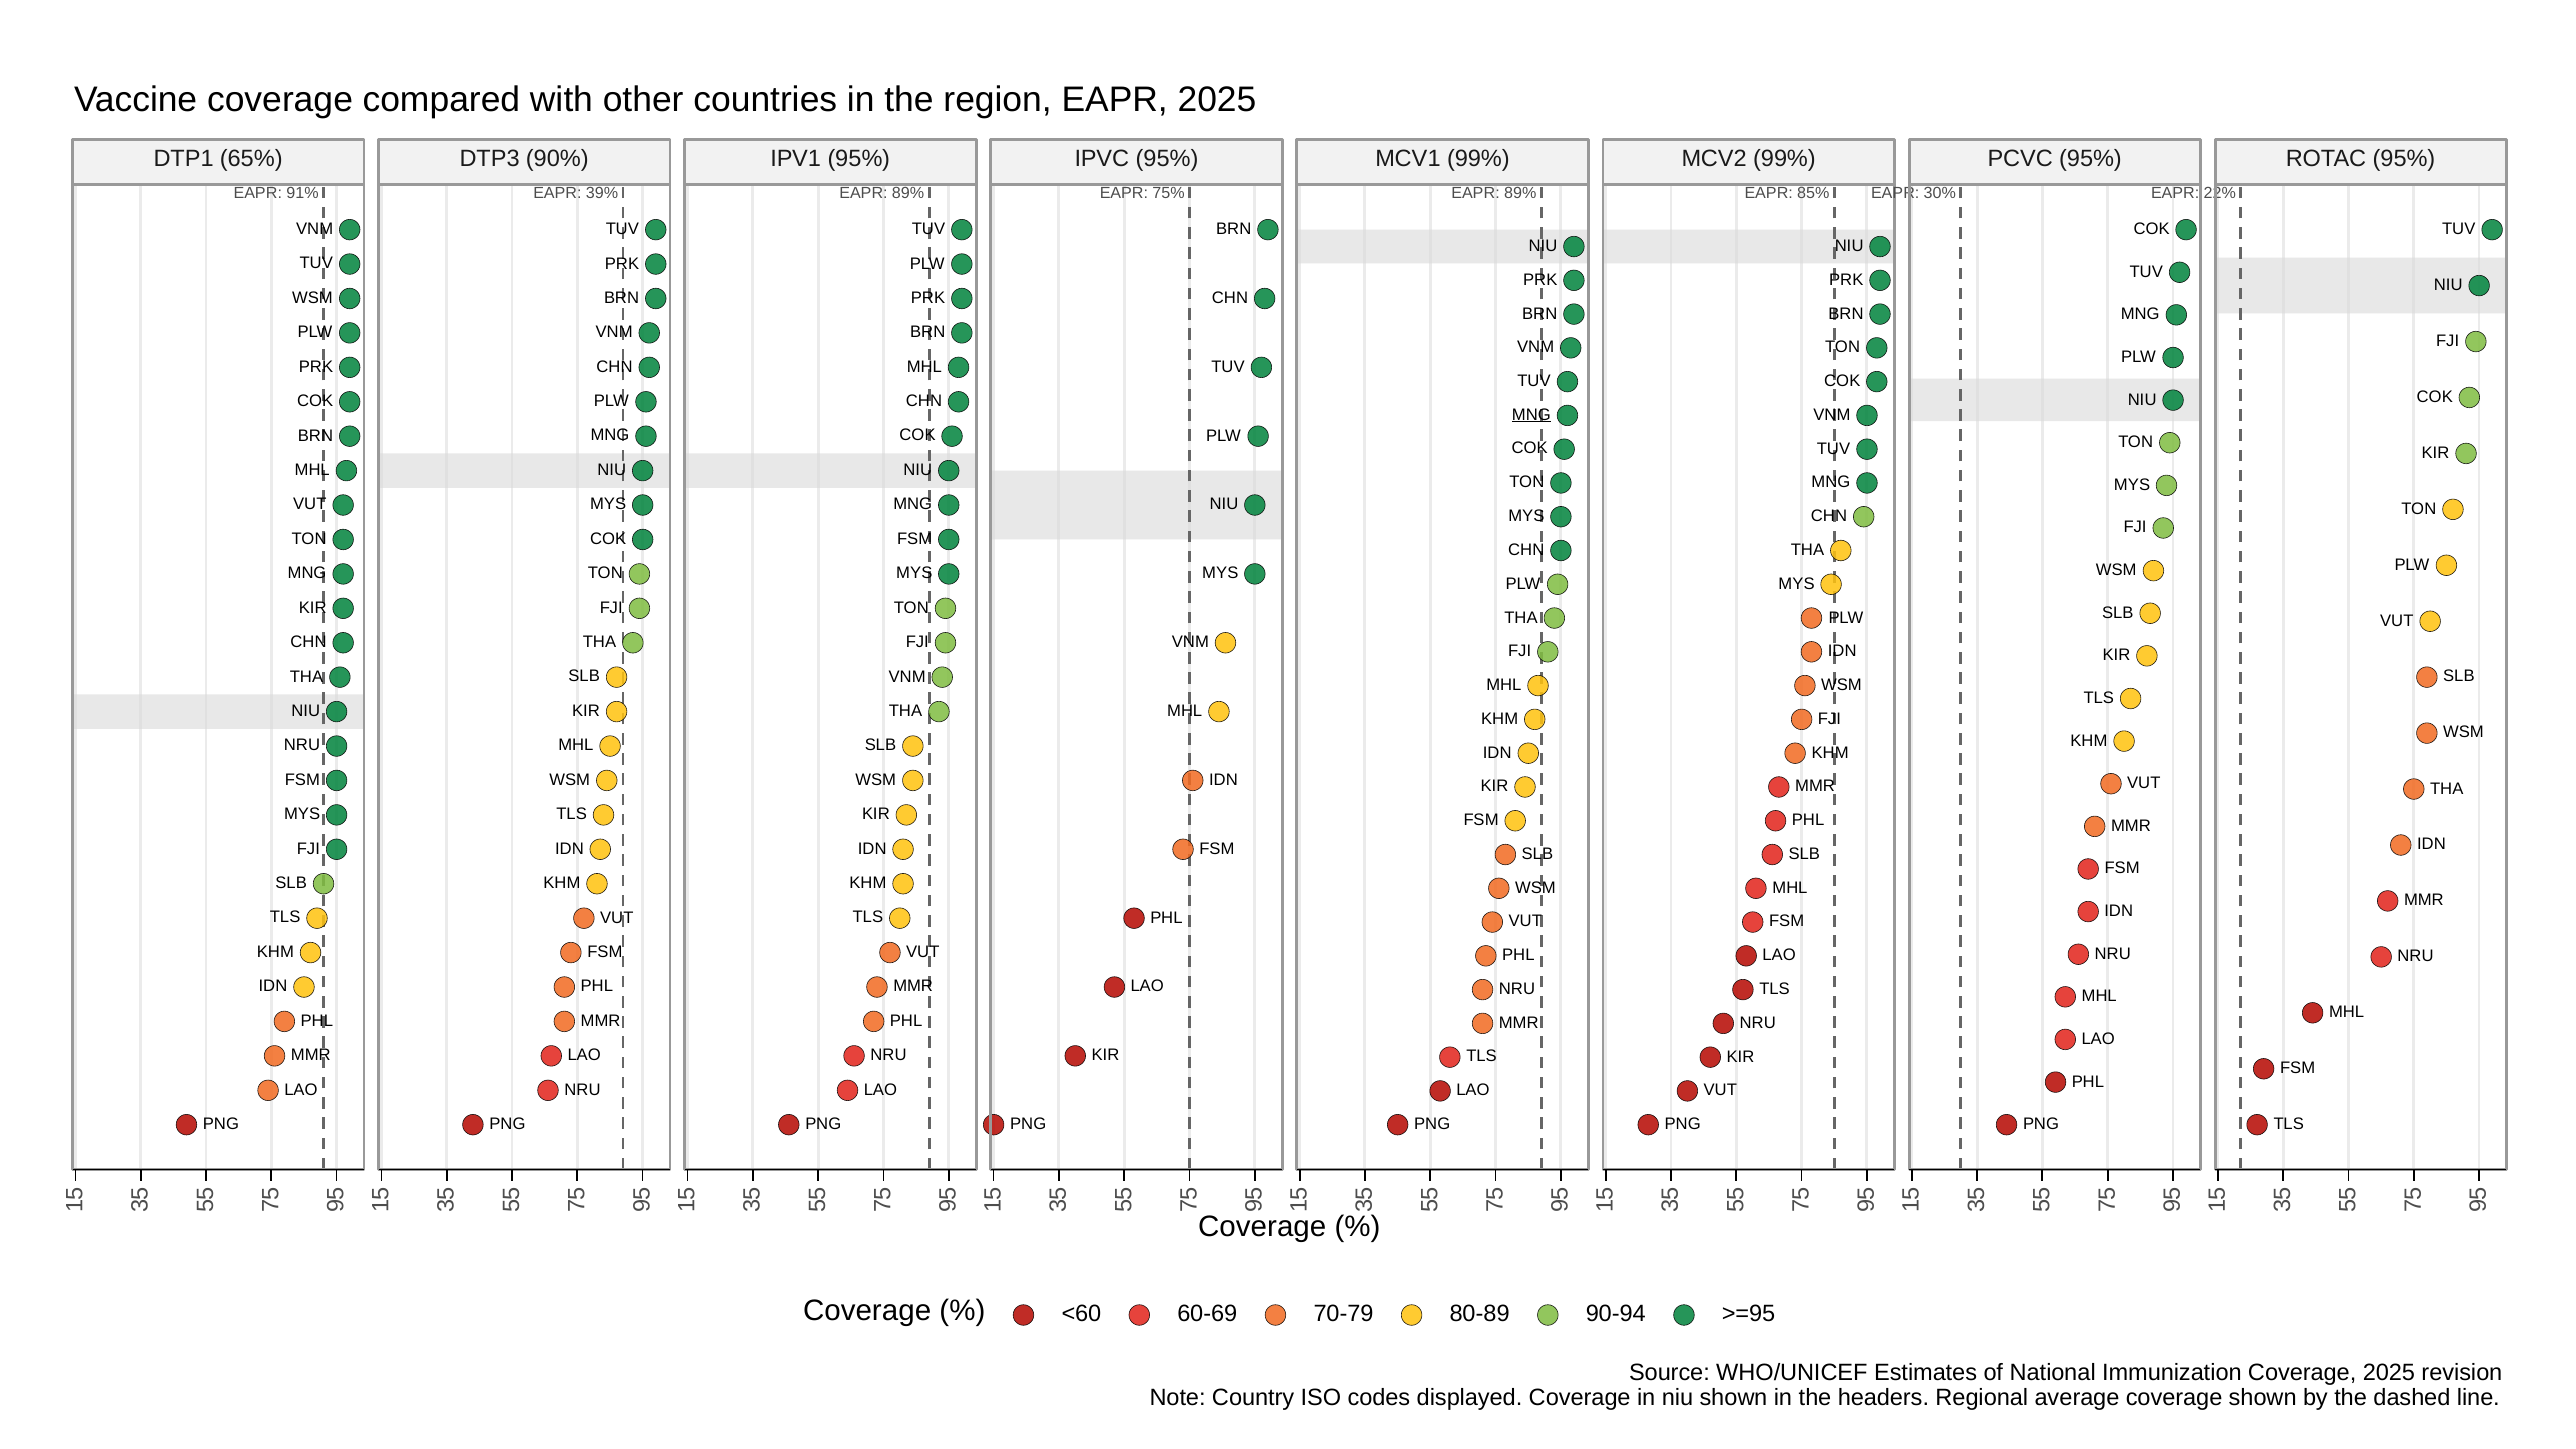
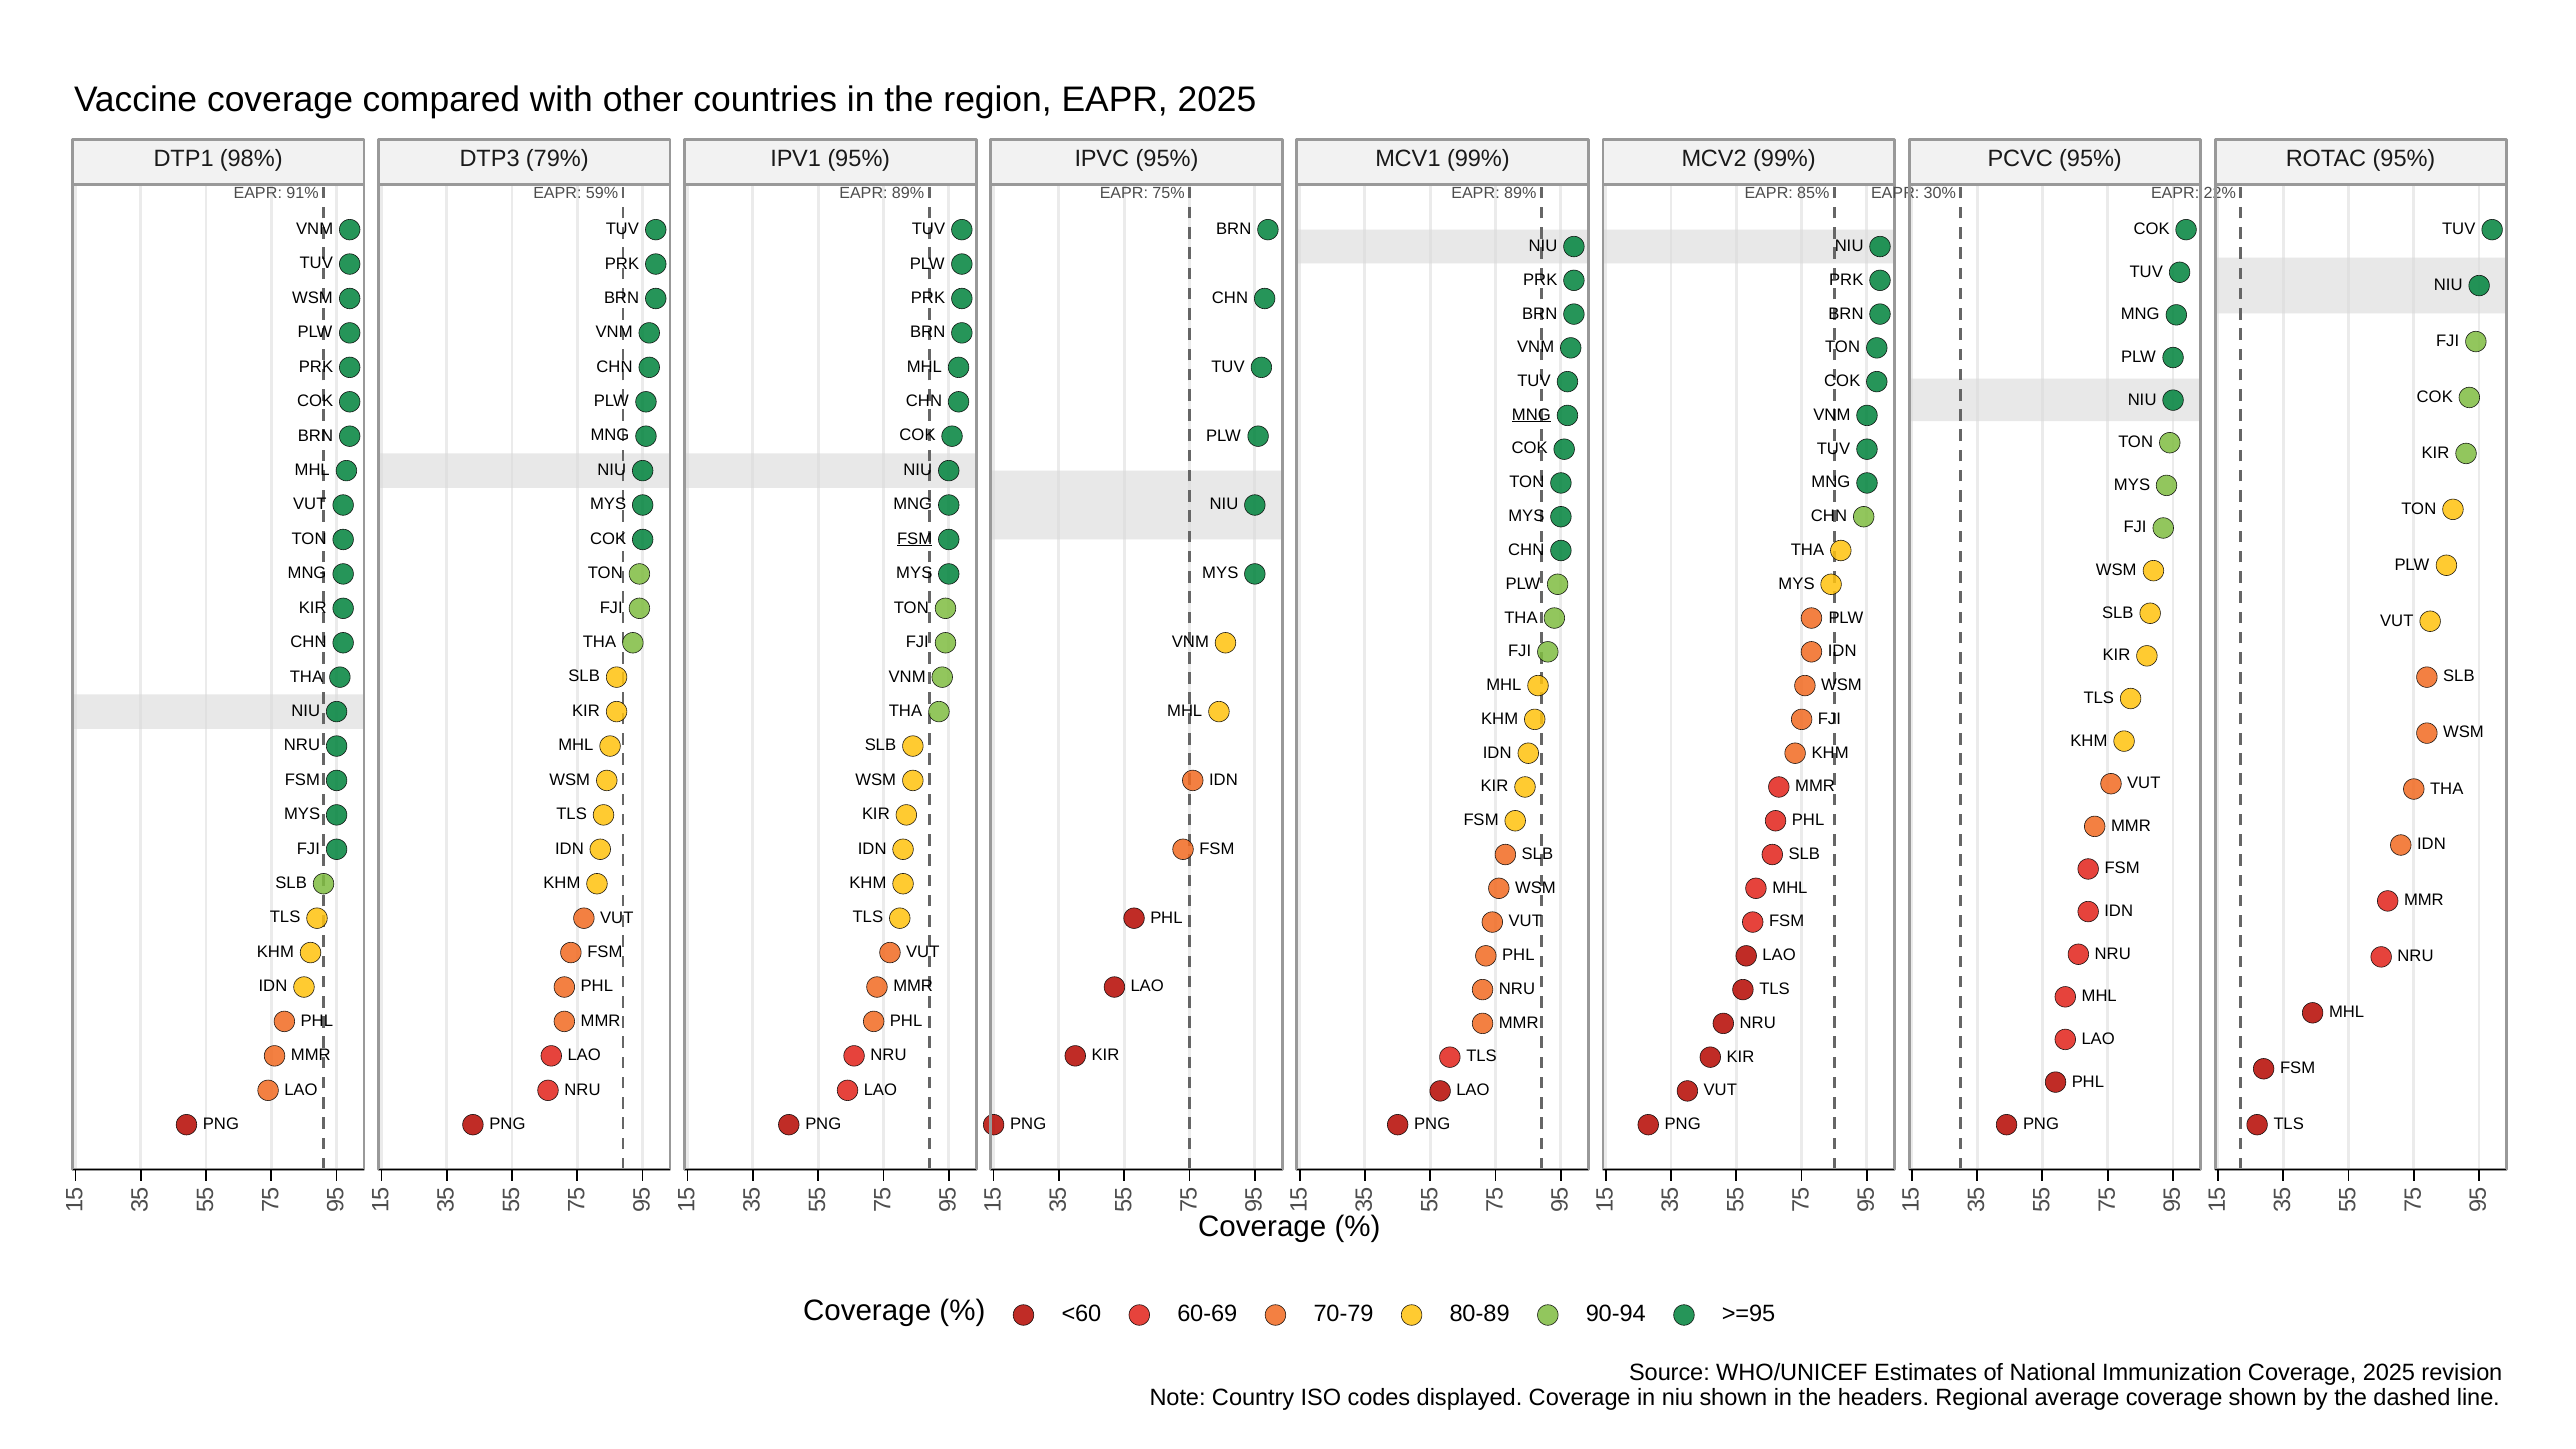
65%: 65% -> 98% (251, 159)
90%: 90% -> 79% (557, 159)
39%: 39% -> 59% (602, 193)
FSM underline: none -> present (915, 539)
